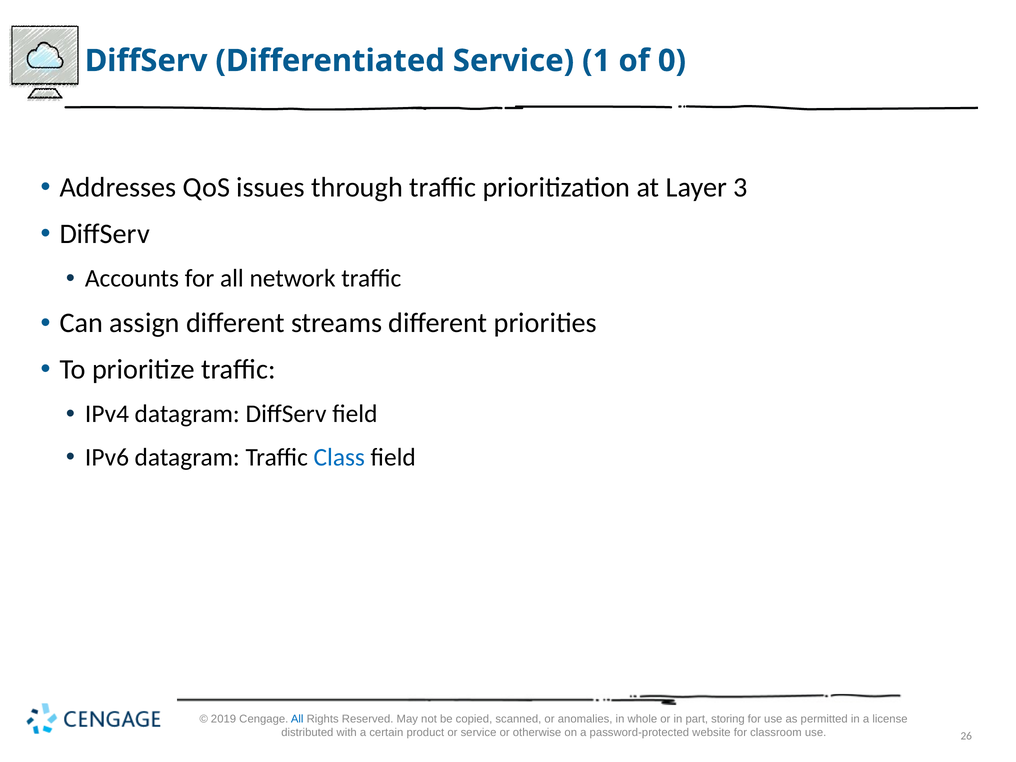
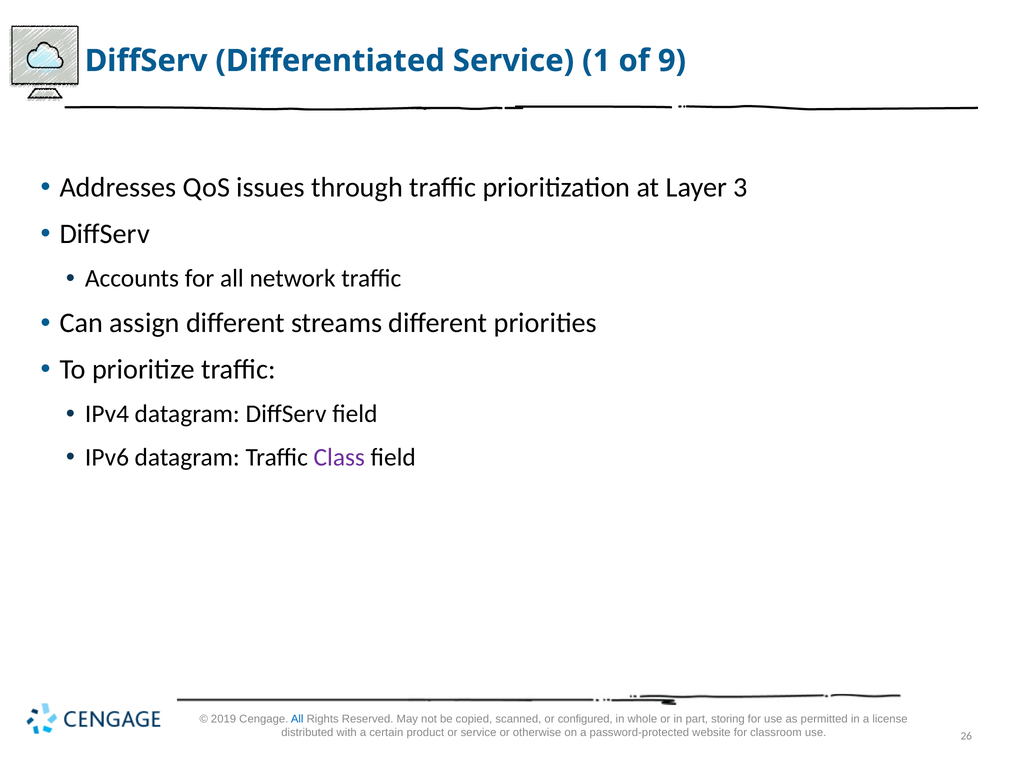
0: 0 -> 9 (672, 61)
Class colour: blue -> purple (339, 457)
anomalies: anomalies -> configured (585, 719)
